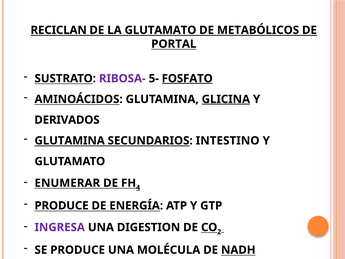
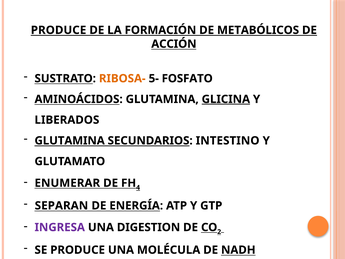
RECICLAN: RECICLAN -> PRODUCE (59, 30)
LA GLUTAMATO: GLUTAMATO -> FORMACIÓN (160, 30)
PORTAL: PORTAL -> ACCIÓN (174, 44)
RIBOSA- colour: purple -> orange (122, 78)
FOSFATO underline: present -> none (187, 78)
DERIVADOS: DERIVADOS -> LIBERADOS (67, 120)
PRODUCE: PRODUCE -> SEPARAN (61, 205)
